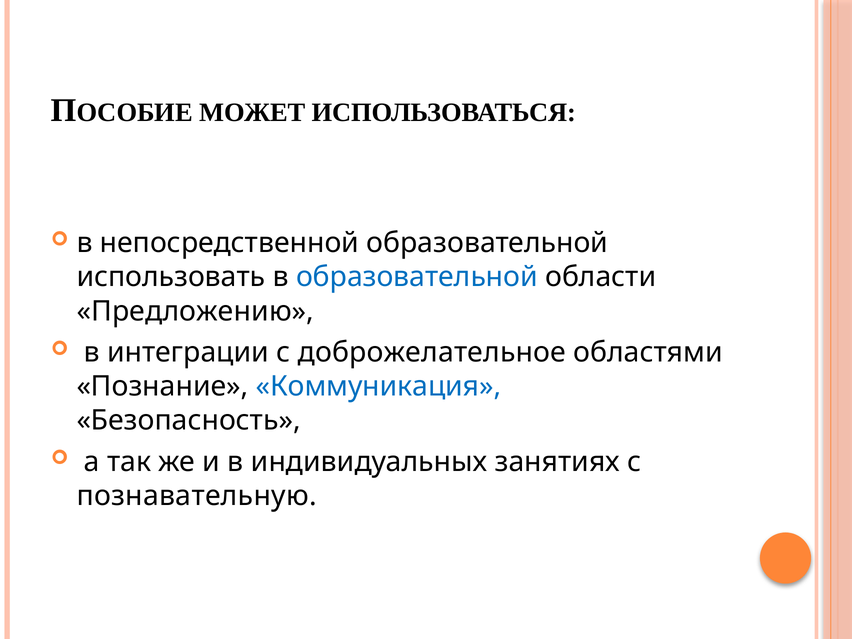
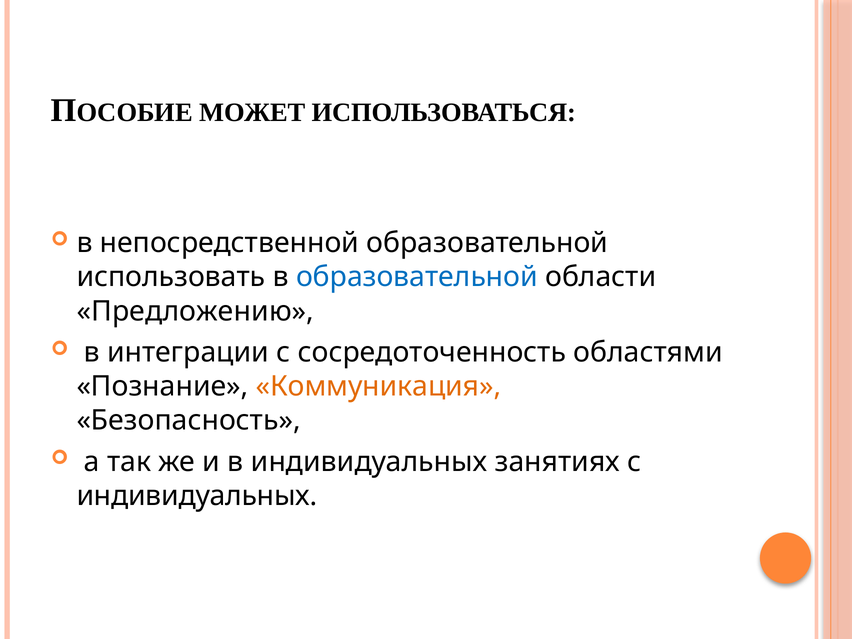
доброжелательное: доброжелательное -> сосредоточенность (432, 352)
Коммуникация colour: blue -> orange (379, 386)
познавательную: познавательную -> индивидуальных (197, 496)
